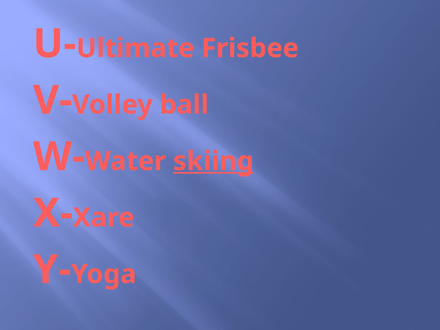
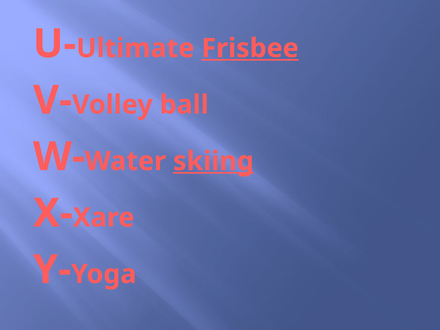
Frisbee underline: none -> present (250, 48)
